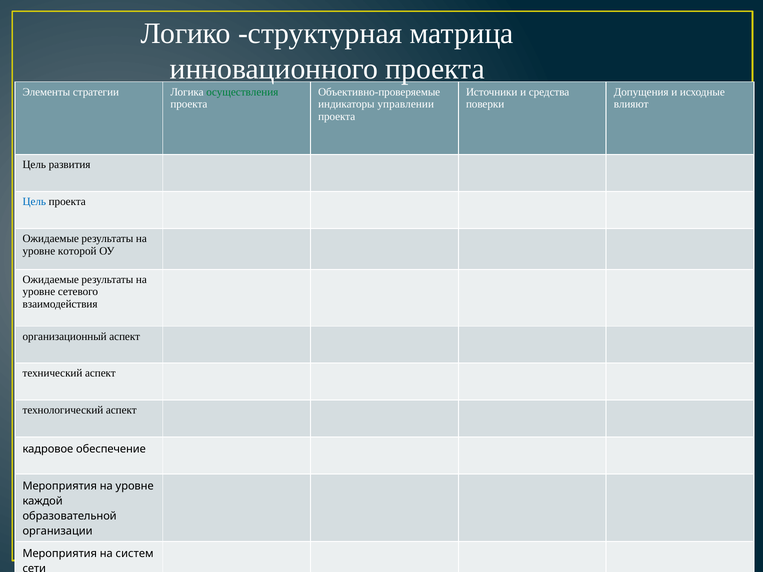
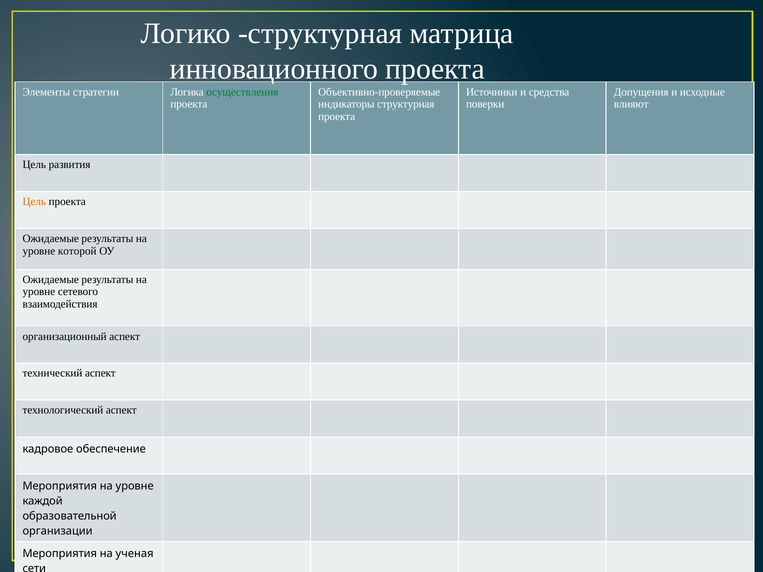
индикаторы управлении: управлении -> структурная (406, 104)
Цель colour: blue -> orange (34, 202)
систем: систем -> ученая (135, 554)
